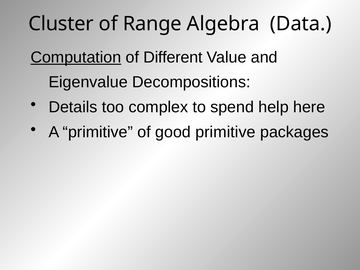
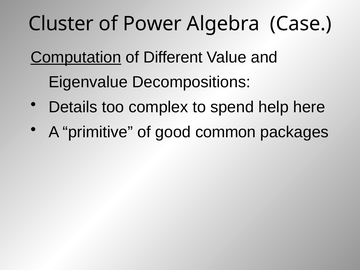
Range: Range -> Power (152, 24)
Data: Data -> Case (301, 24)
good primitive: primitive -> common (226, 132)
